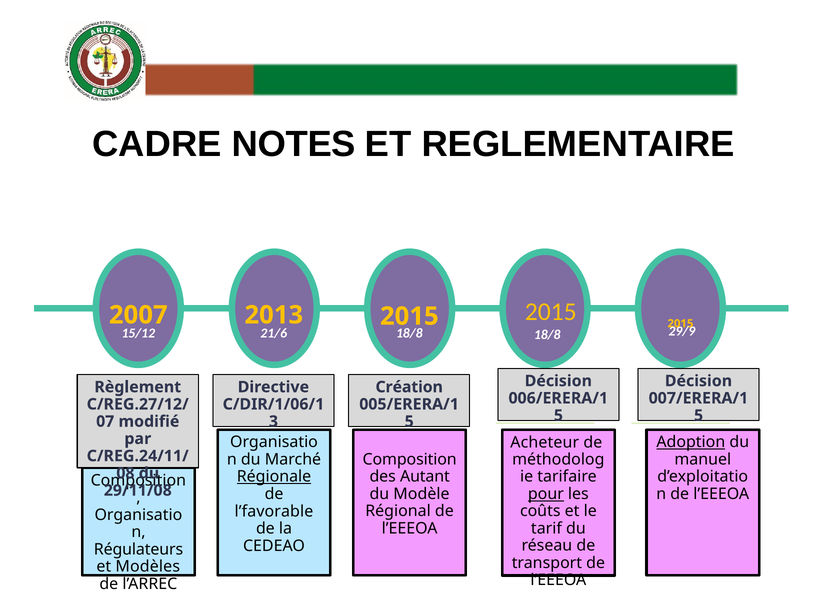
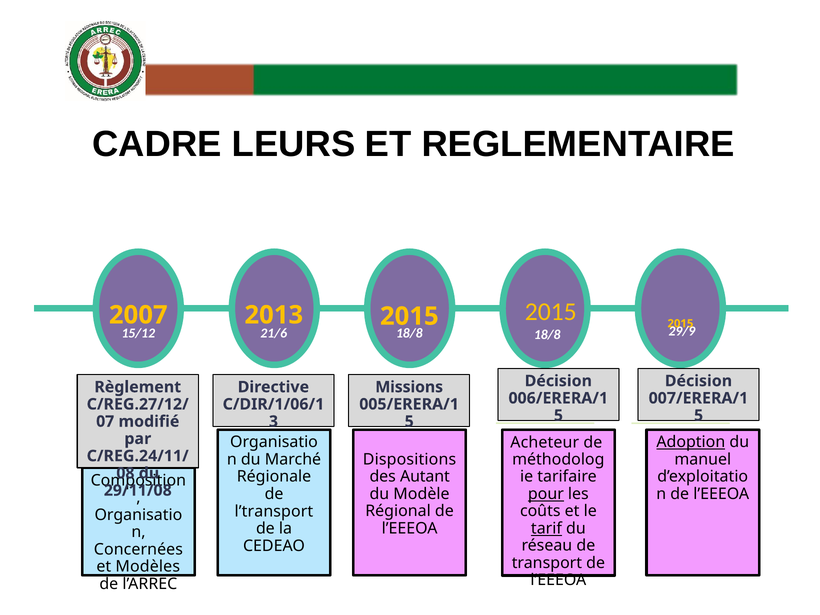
NOTES: NOTES -> LEURS (294, 144)
Création: Création -> Missions (409, 387)
Composition: Composition -> Dispositions (410, 459)
Régionale underline: present -> none (274, 477)
l’favorable: l’favorable -> l’transport (274, 511)
tarif underline: none -> present (546, 528)
Régulateurs: Régulateurs -> Concernées (138, 549)
